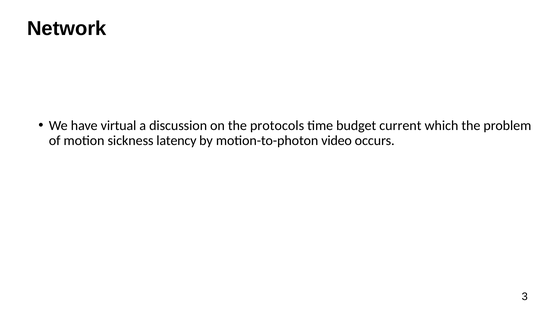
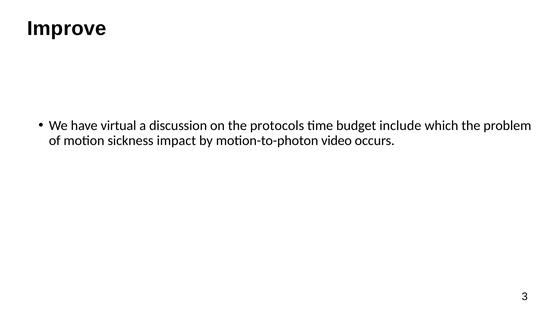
Network: Network -> Improve (67, 28)
current: current -> include (400, 126)
latency: latency -> impact (176, 141)
